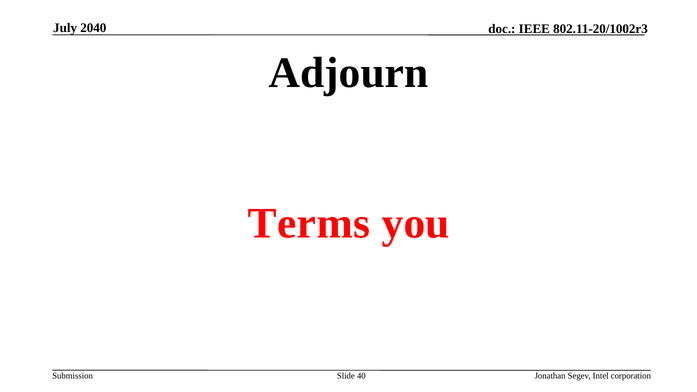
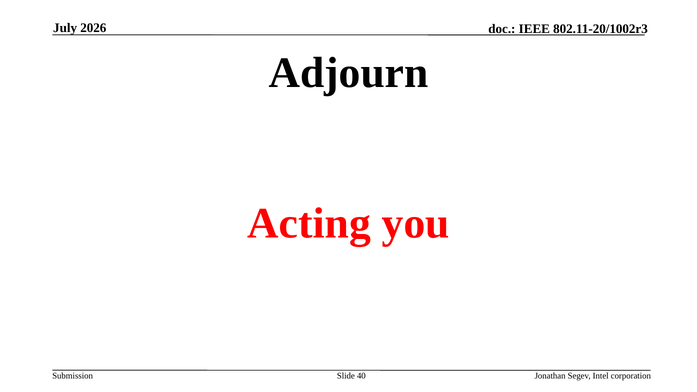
2040: 2040 -> 2026 (93, 28)
Terms: Terms -> Acting (309, 223)
